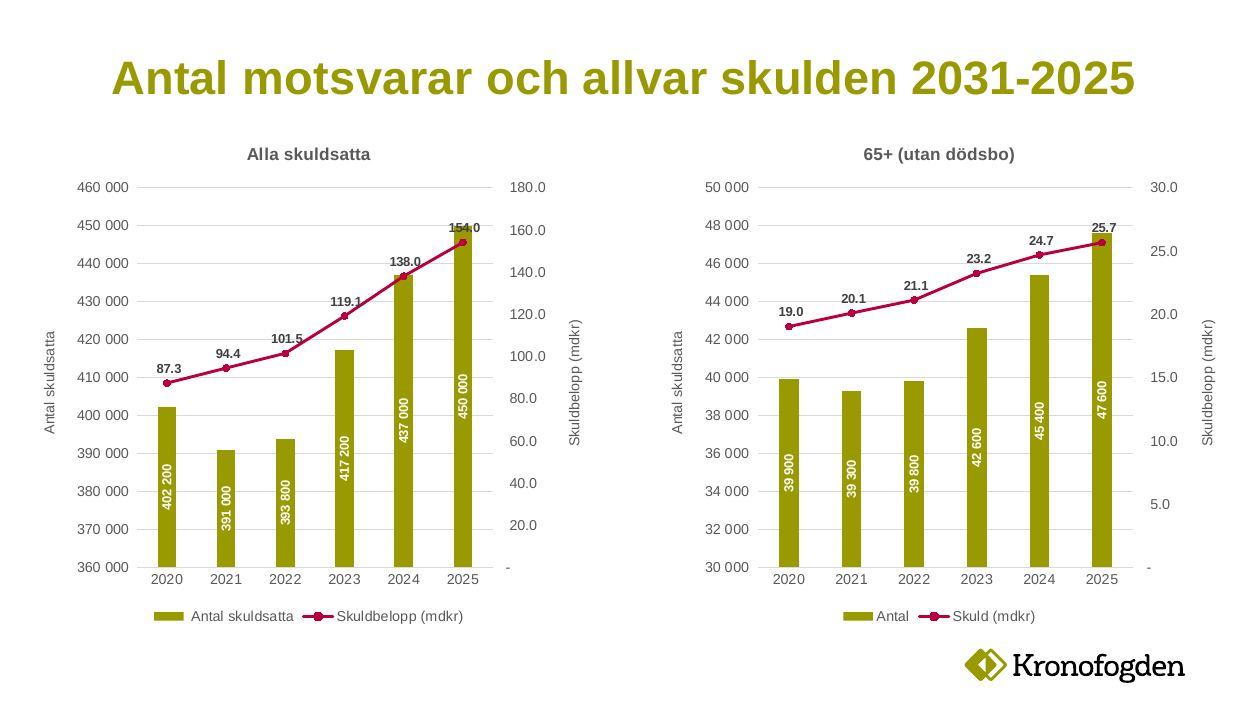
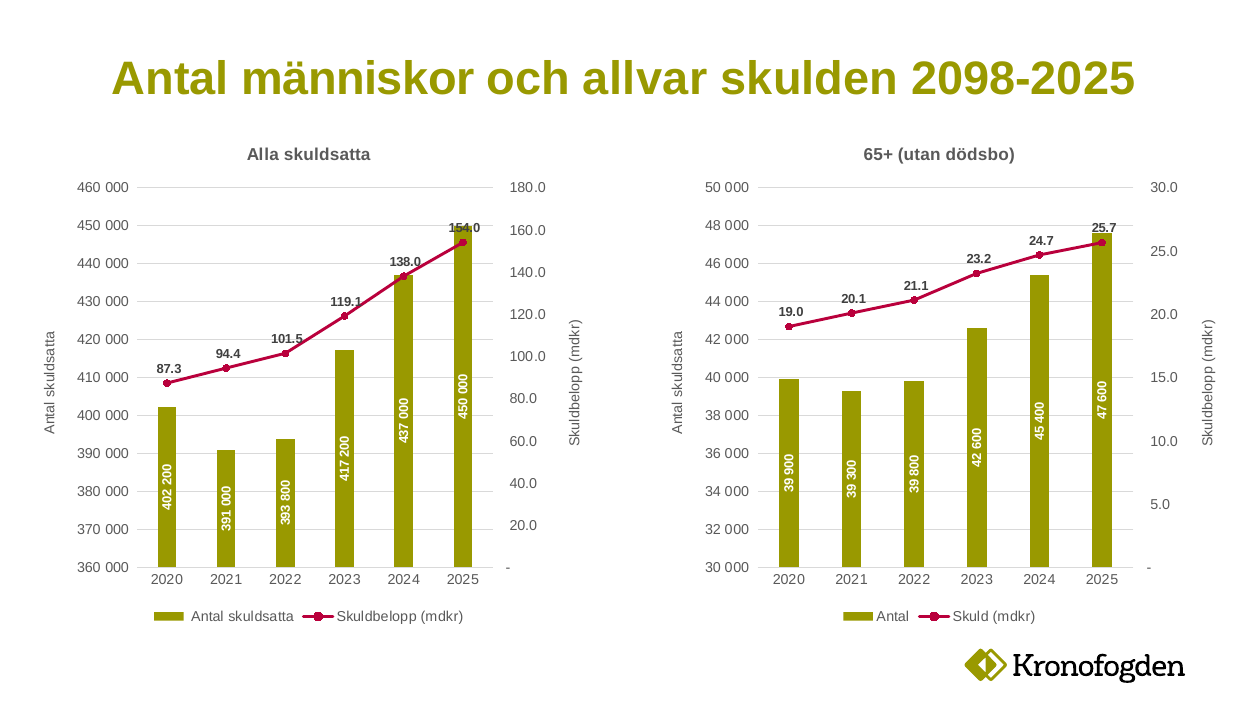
motsvarar: motsvarar -> människor (358, 79)
2031-2025: 2031-2025 -> 2098-2025 (1023, 79)
